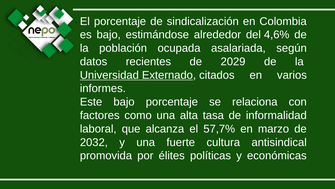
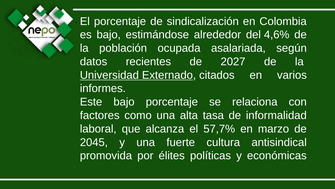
2029: 2029 -> 2027 (233, 61)
2032: 2032 -> 2045 (94, 142)
